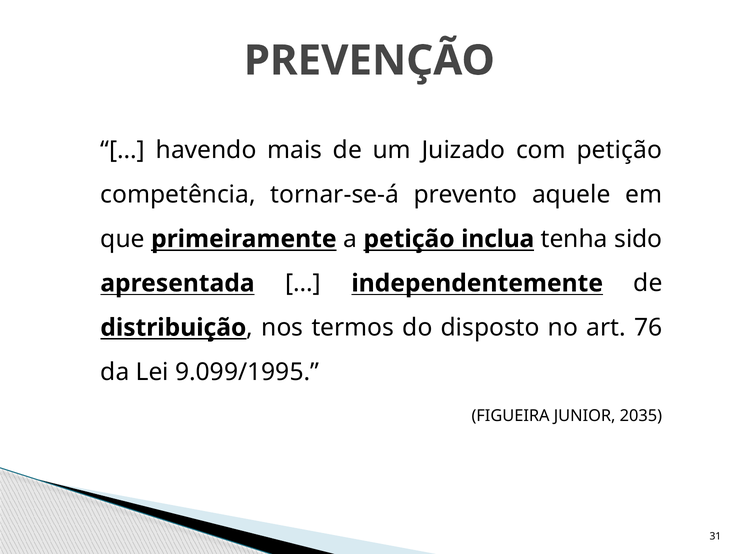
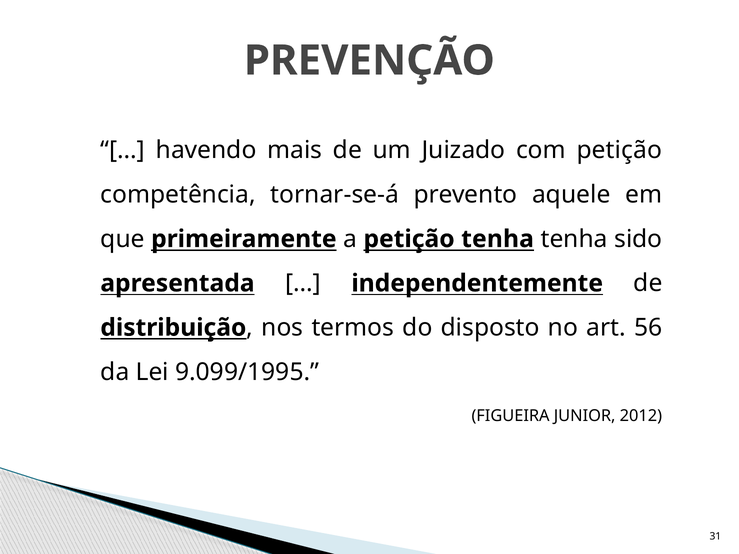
petição inclua: inclua -> tenha (498, 239)
76: 76 -> 56 (648, 328)
2035: 2035 -> 2012 (641, 416)
